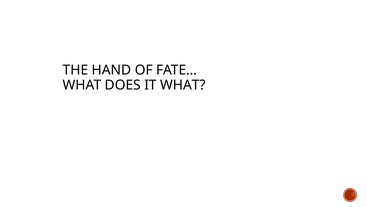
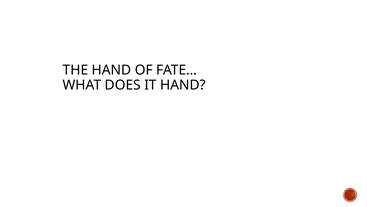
IT WHAT: WHAT -> HAND (183, 85)
